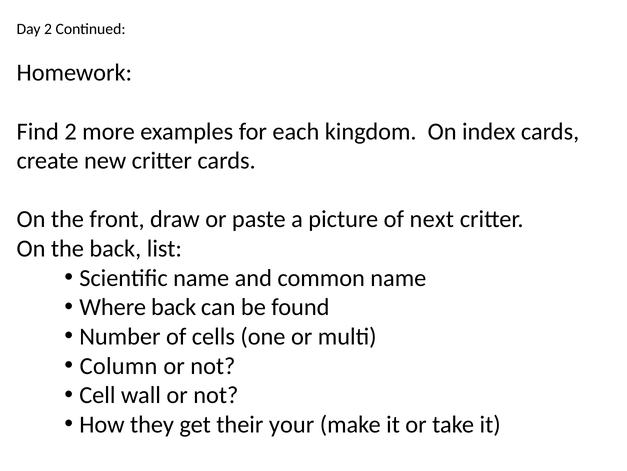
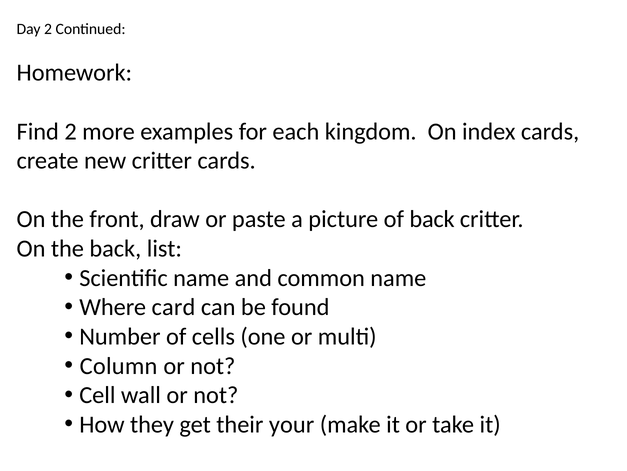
of next: next -> back (432, 219)
Where back: back -> card (173, 307)
